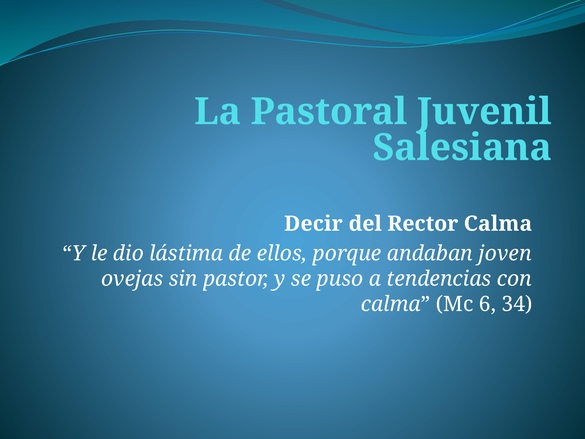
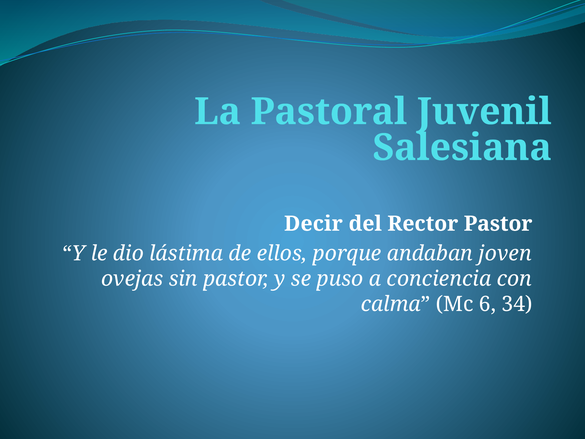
Rector Calma: Calma -> Pastor (498, 224)
tendencias: tendencias -> conciencia (439, 279)
